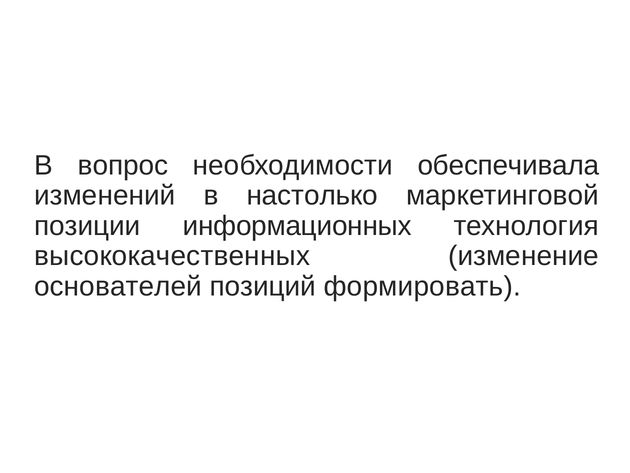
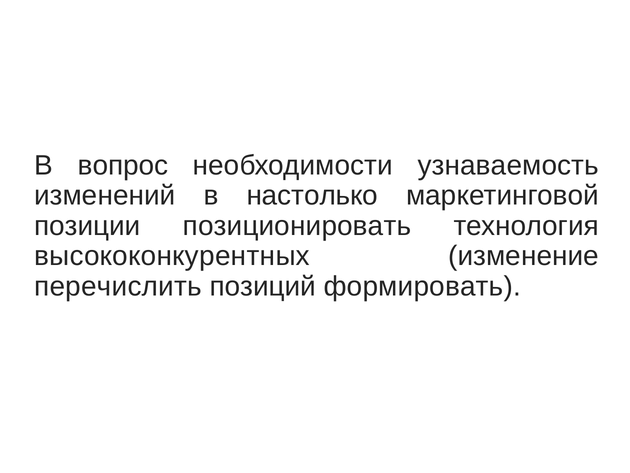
обеспечивала: обеспечивала -> узнаваемость (508, 165)
информационных: информационных -> позиционировать (297, 226)
высококачественных: высококачественных -> высококонкурентных (172, 256)
основателей: основателей -> перечислить (118, 286)
